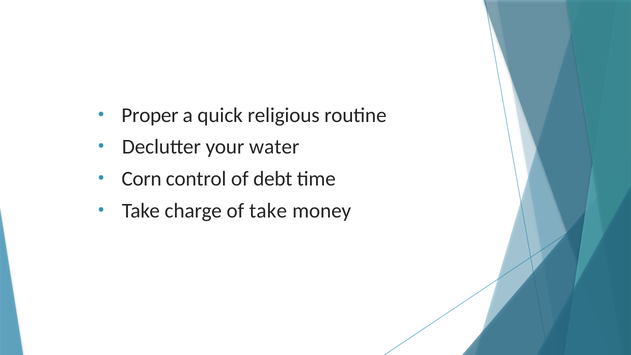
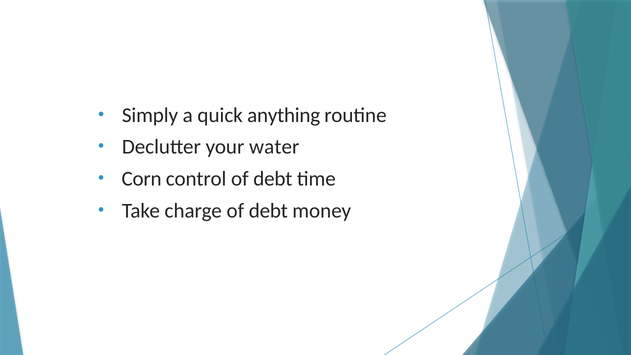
Proper: Proper -> Simply (150, 115)
religious: religious -> anything (284, 115)
charge of take: take -> debt (268, 211)
